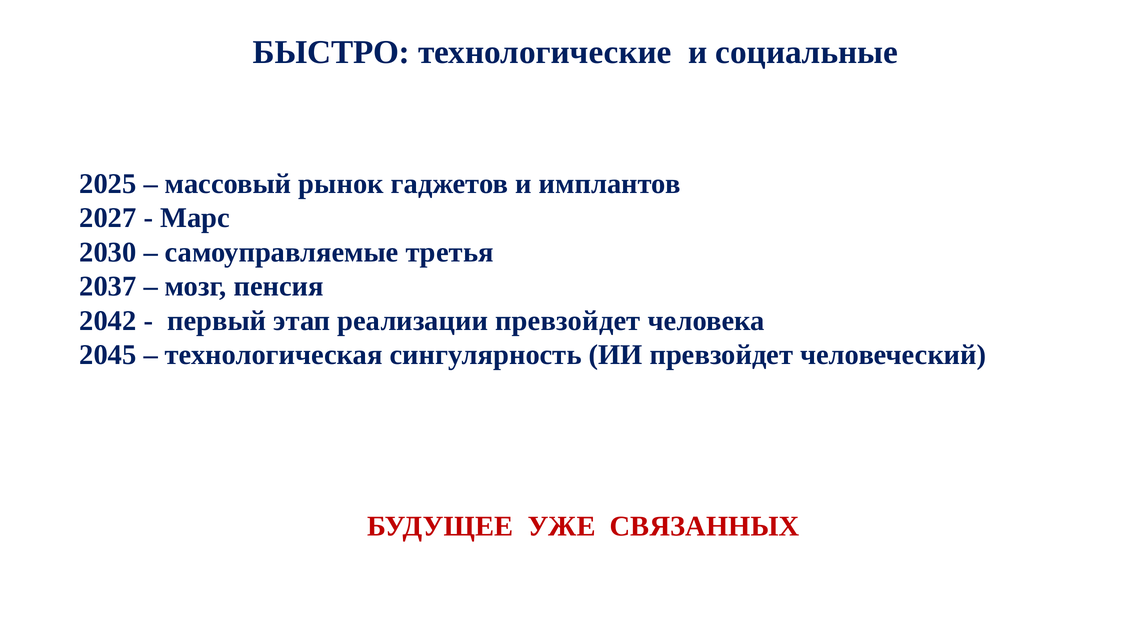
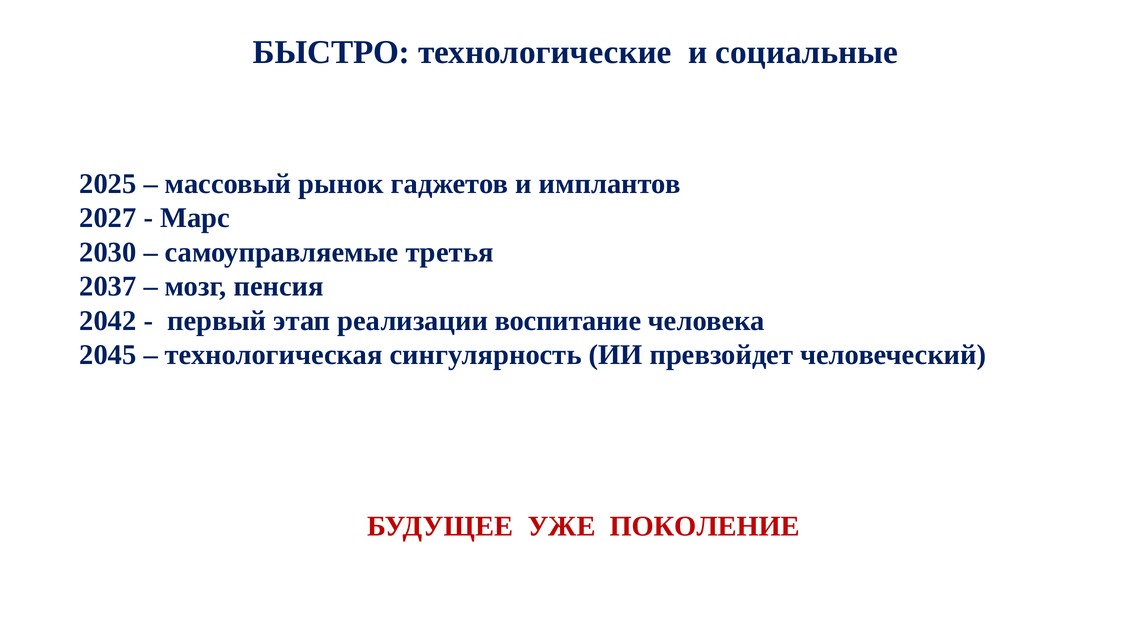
реализации превзойдет: превзойдет -> воспитание (568, 321)
СВЯЗАННЫХ: СВЯЗАННЫХ -> ПОКОЛЕНИЕ (705, 526)
